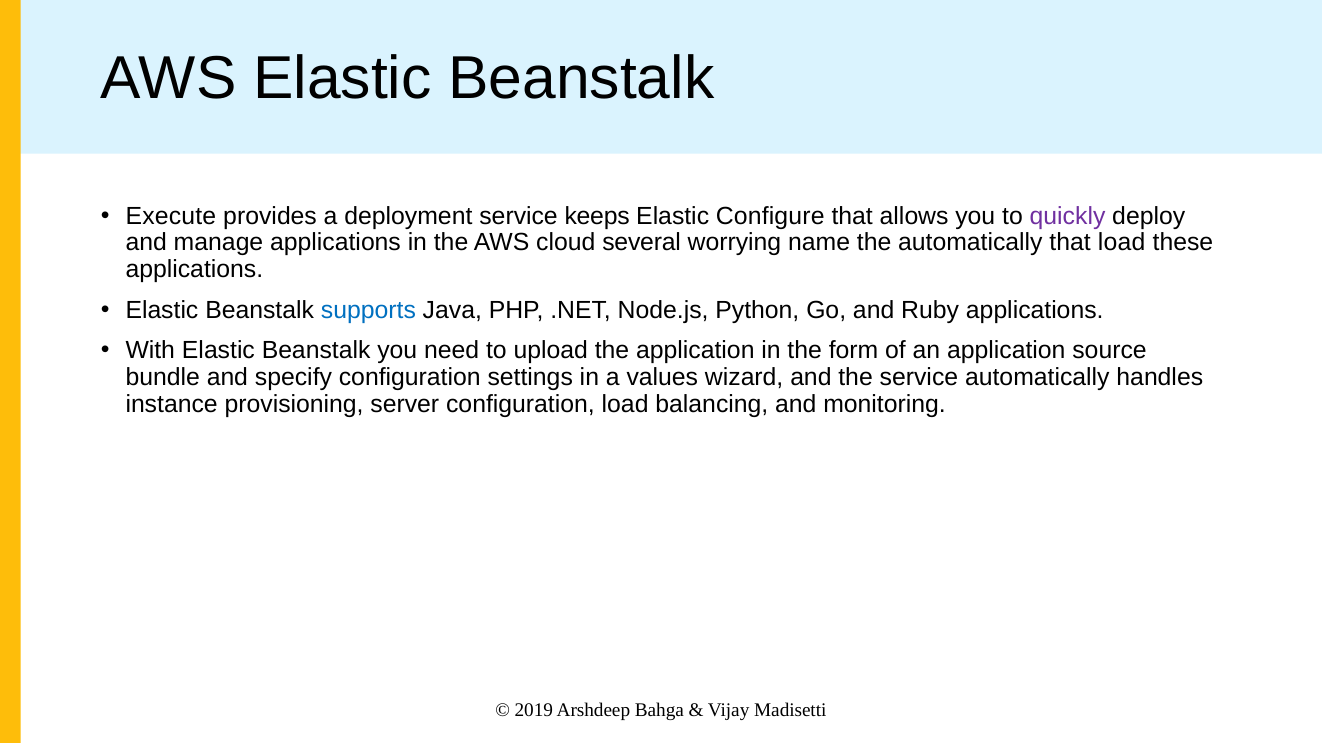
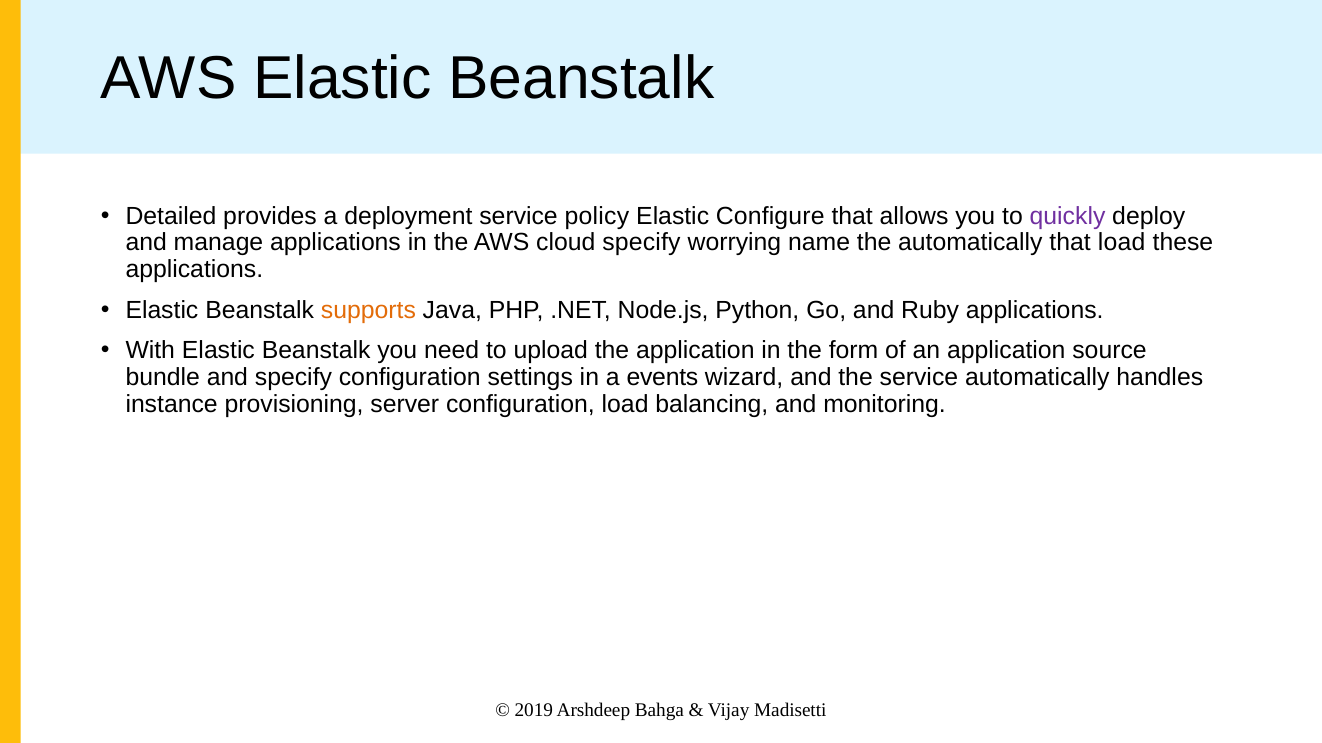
Execute: Execute -> Detailed (171, 216)
keeps: keeps -> policy (597, 216)
cloud several: several -> specify (641, 243)
supports colour: blue -> orange (368, 310)
values: values -> events (662, 378)
